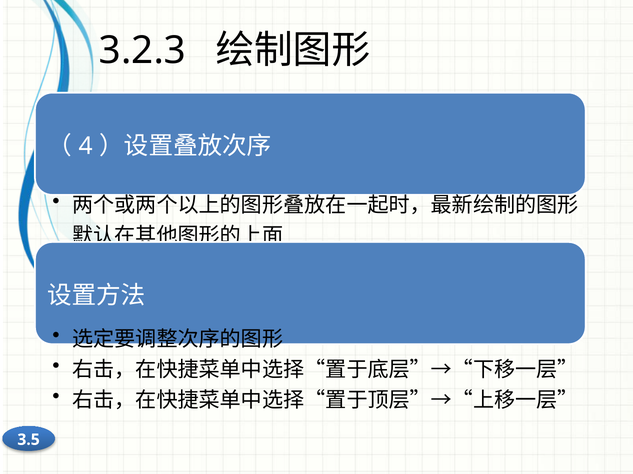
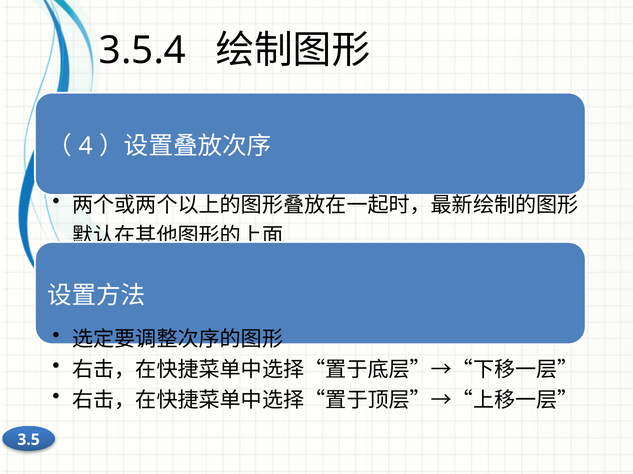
3.2.3: 3.2.3 -> 3.5.4 (142, 50)
